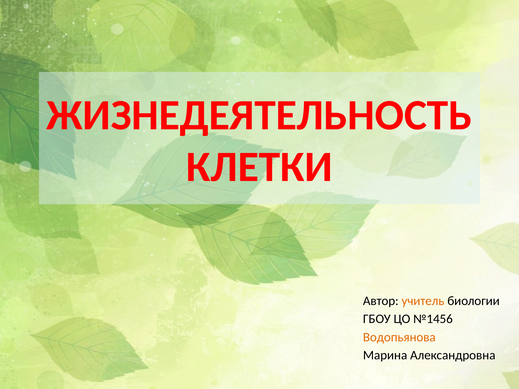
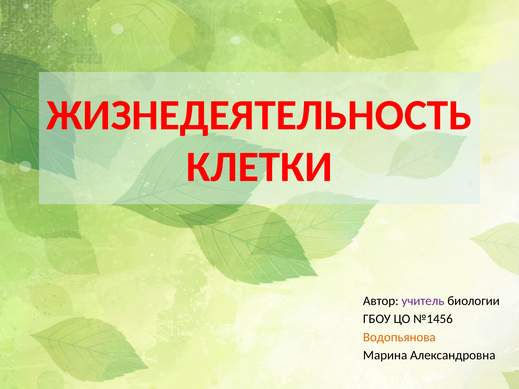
учитель colour: orange -> purple (423, 301)
